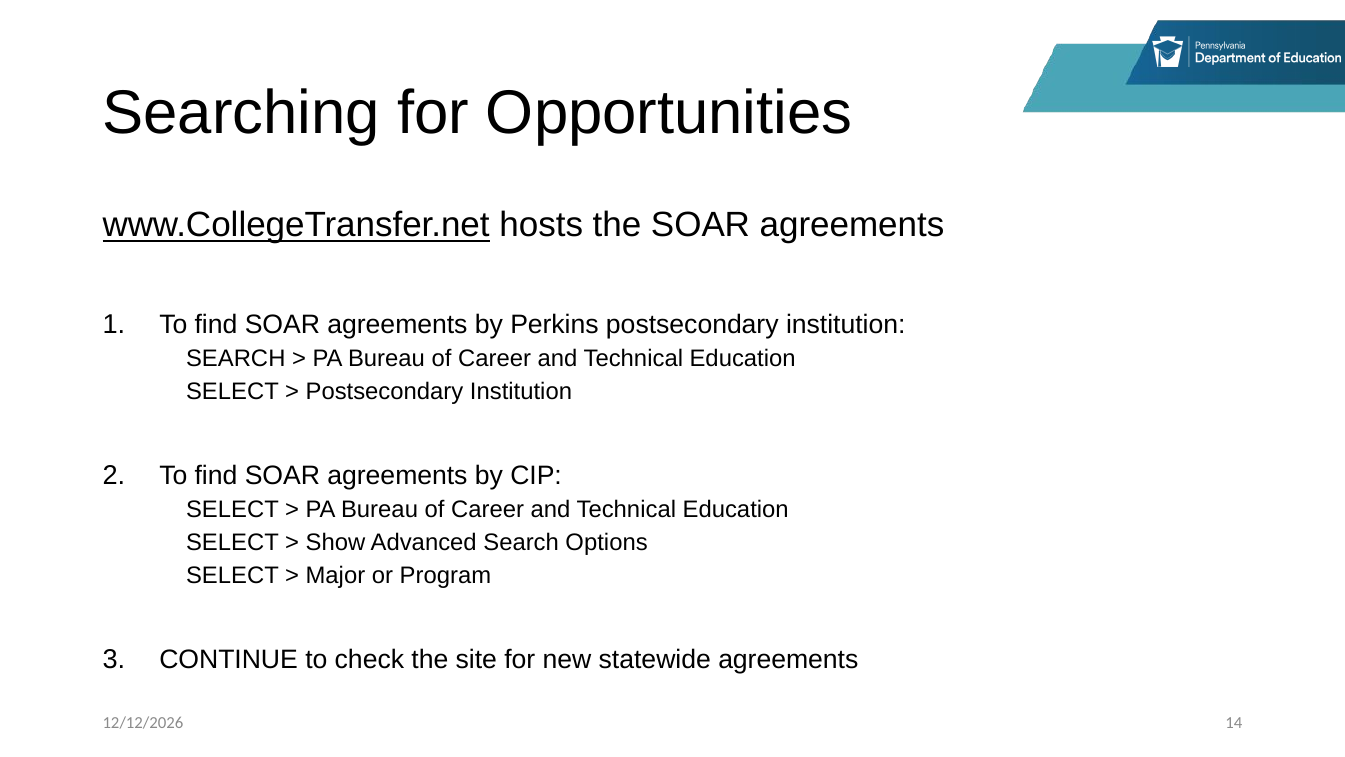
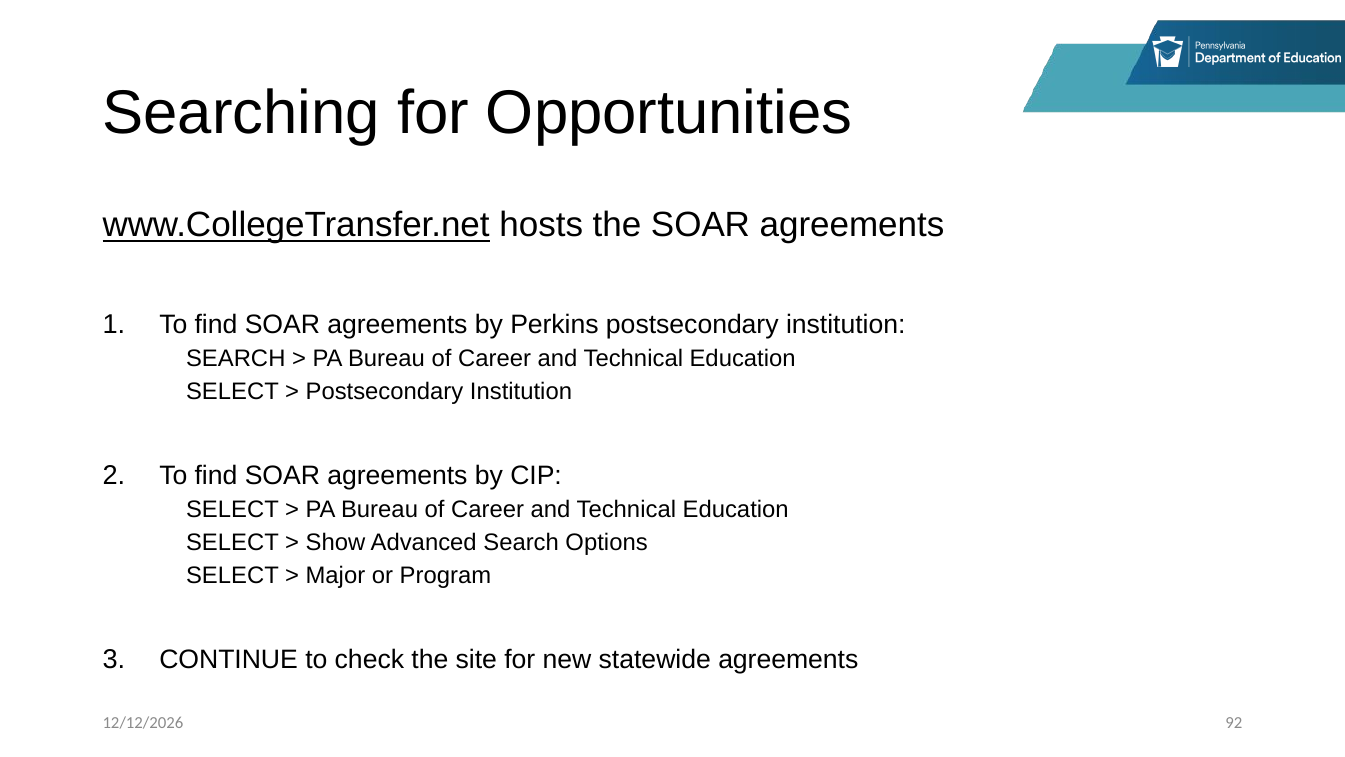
14: 14 -> 92 (1234, 722)
